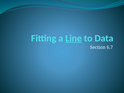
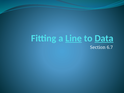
Data underline: none -> present (104, 38)
